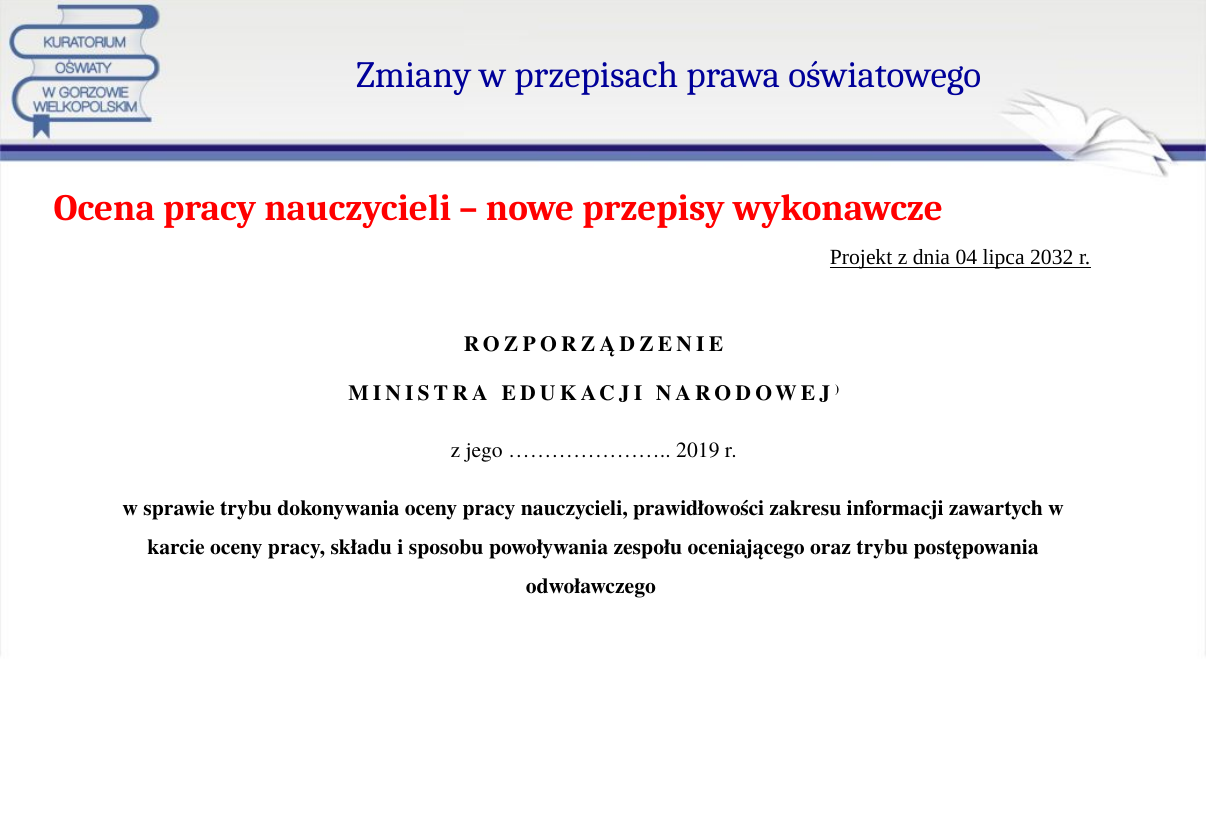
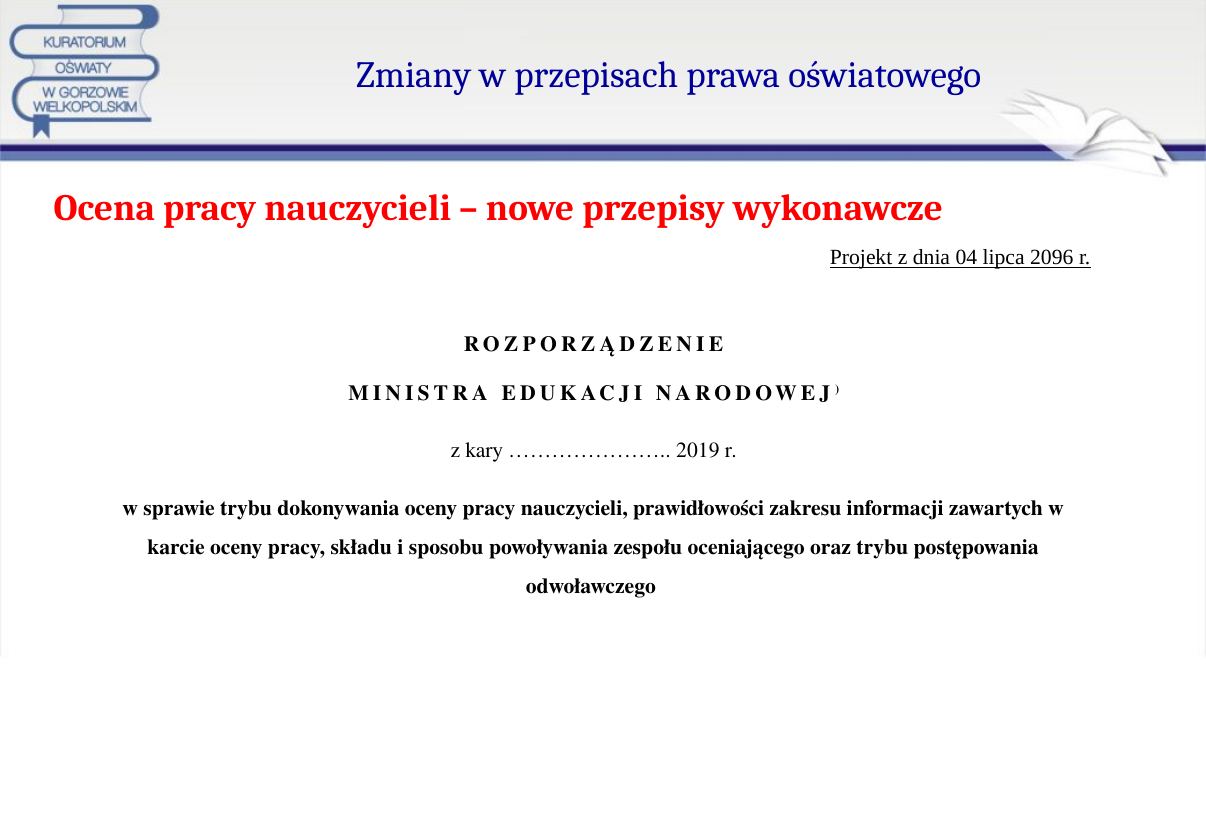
2032: 2032 -> 2096 (1052, 258)
jego: jego -> kary (484, 451)
